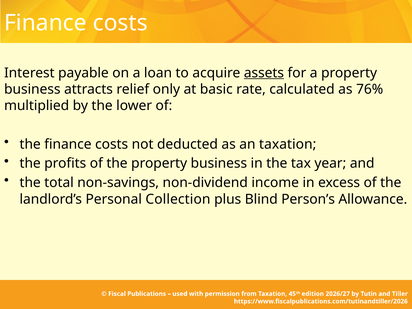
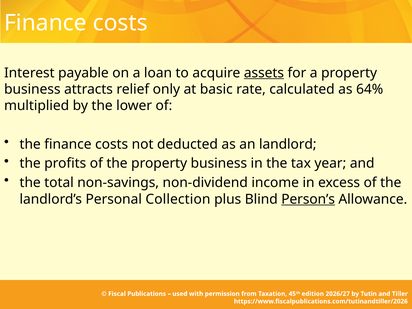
76%: 76% -> 64% (370, 89)
an taxation: taxation -> landlord (288, 144)
Person’s underline: none -> present (308, 199)
